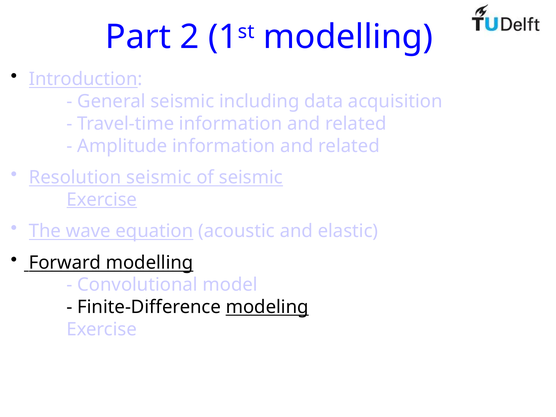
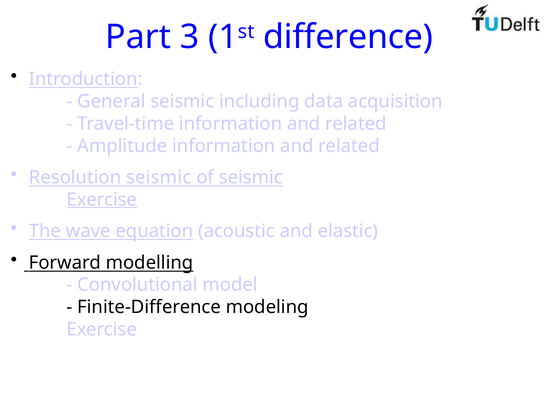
2: 2 -> 3 (190, 37)
modelling: modelling -> difference (348, 37)
modeling underline: present -> none (267, 307)
